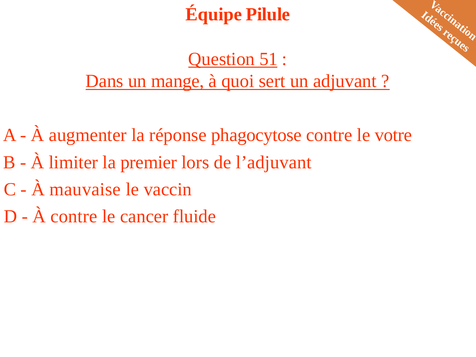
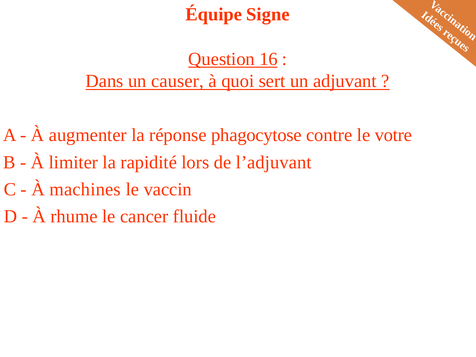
Pilule: Pilule -> Signe (268, 15)
51: 51 -> 16 (269, 59)
mange: mange -> causer (177, 81)
premier: premier -> rapidité (149, 162)
mauvaise: mauvaise -> machines (85, 190)
À contre: contre -> rhume (74, 216)
